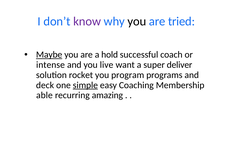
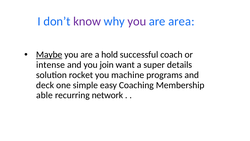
you colour: black -> purple (137, 21)
tried: tried -> area (181, 21)
live: live -> join (107, 65)
deliver: deliver -> details (179, 65)
program: program -> machine (128, 75)
simple underline: present -> none (85, 85)
amazing: amazing -> network (107, 95)
